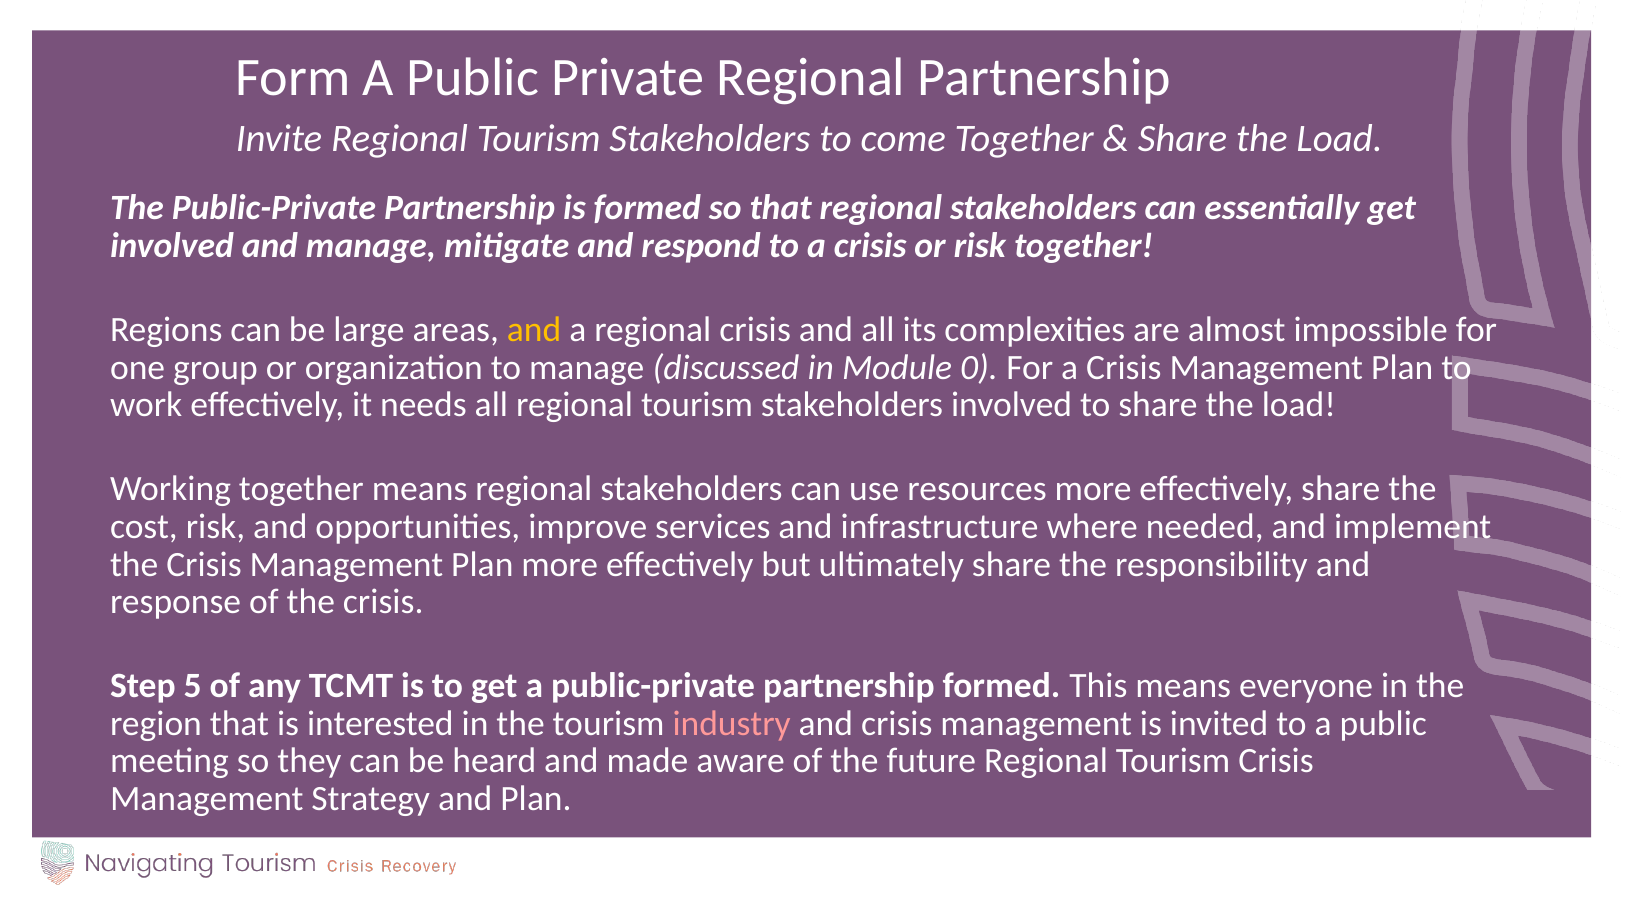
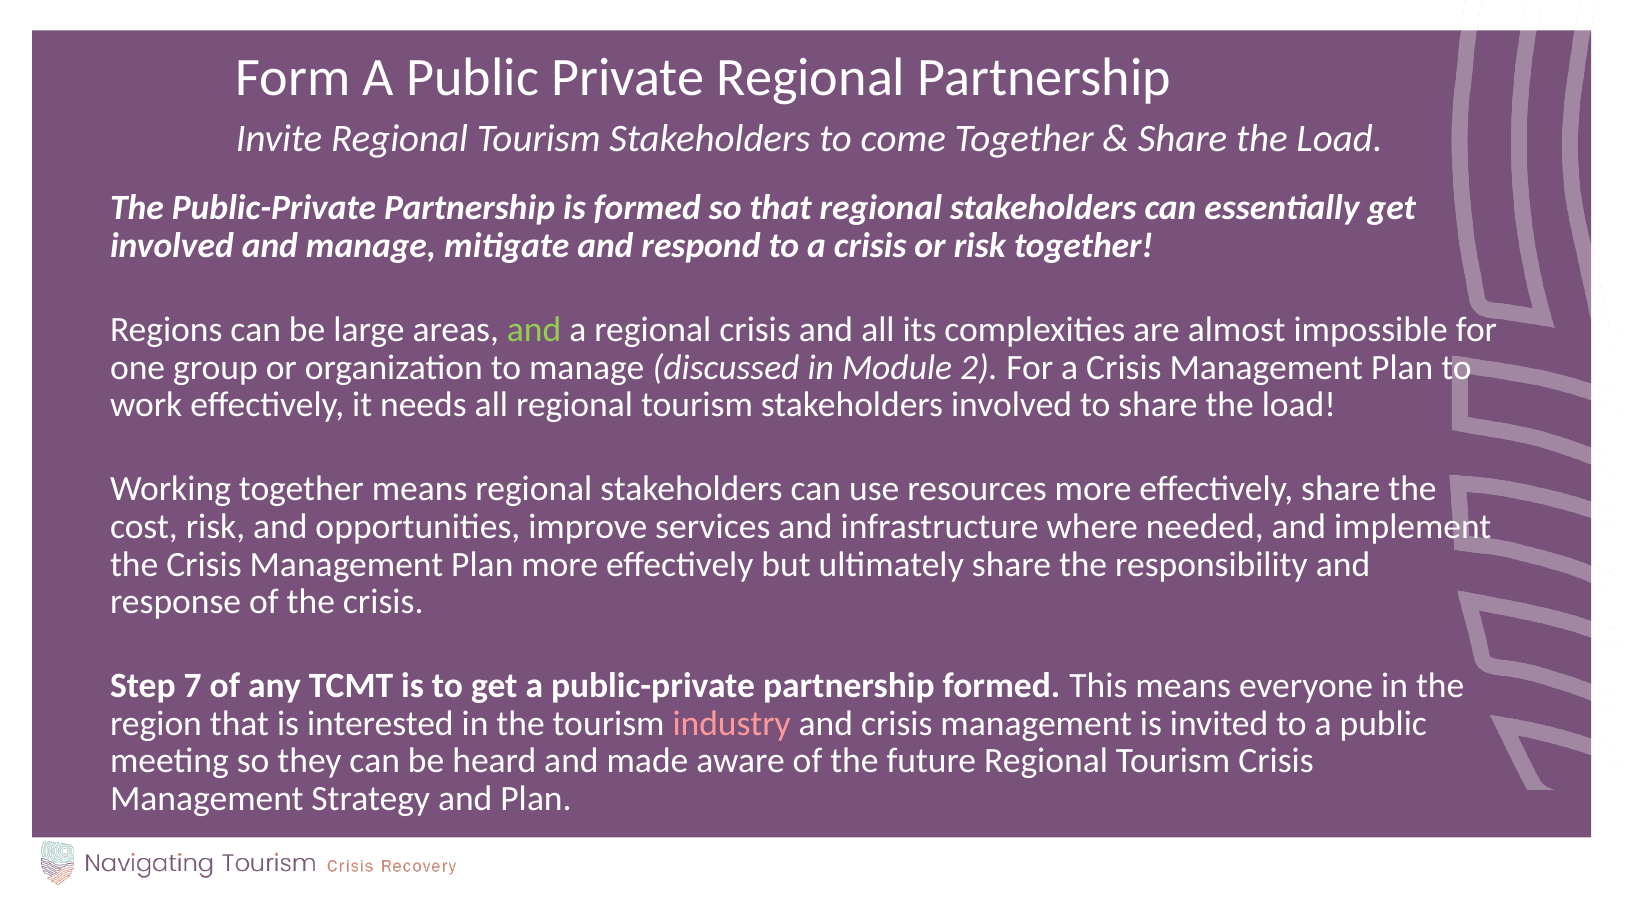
and colour: yellow -> light green (534, 330)
0: 0 -> 2 (979, 367)
5: 5 -> 7 (193, 686)
